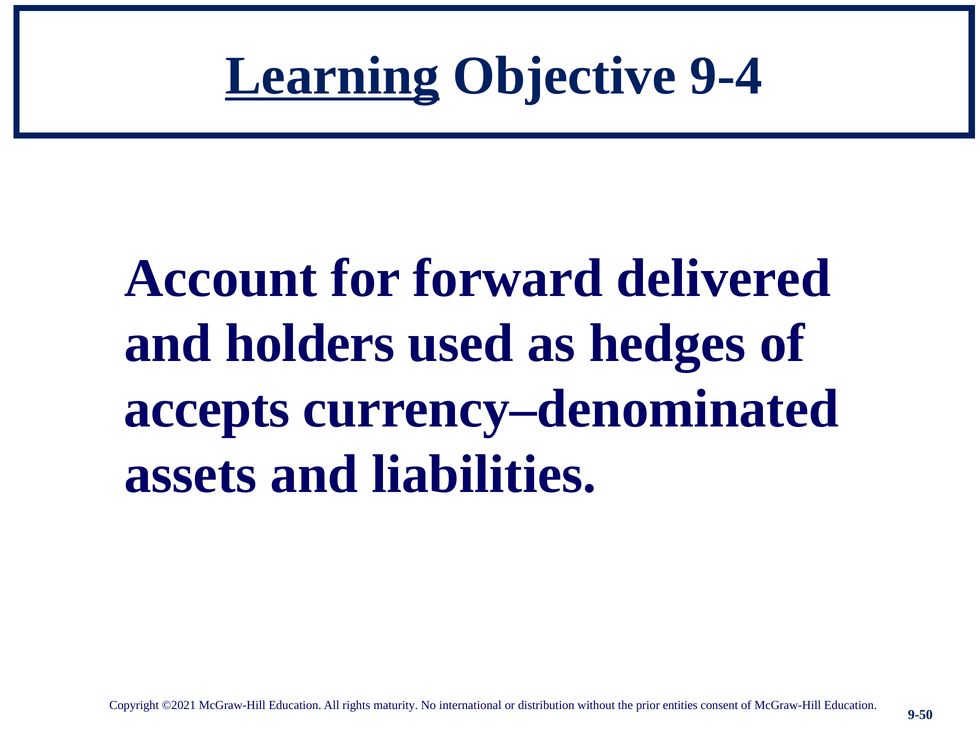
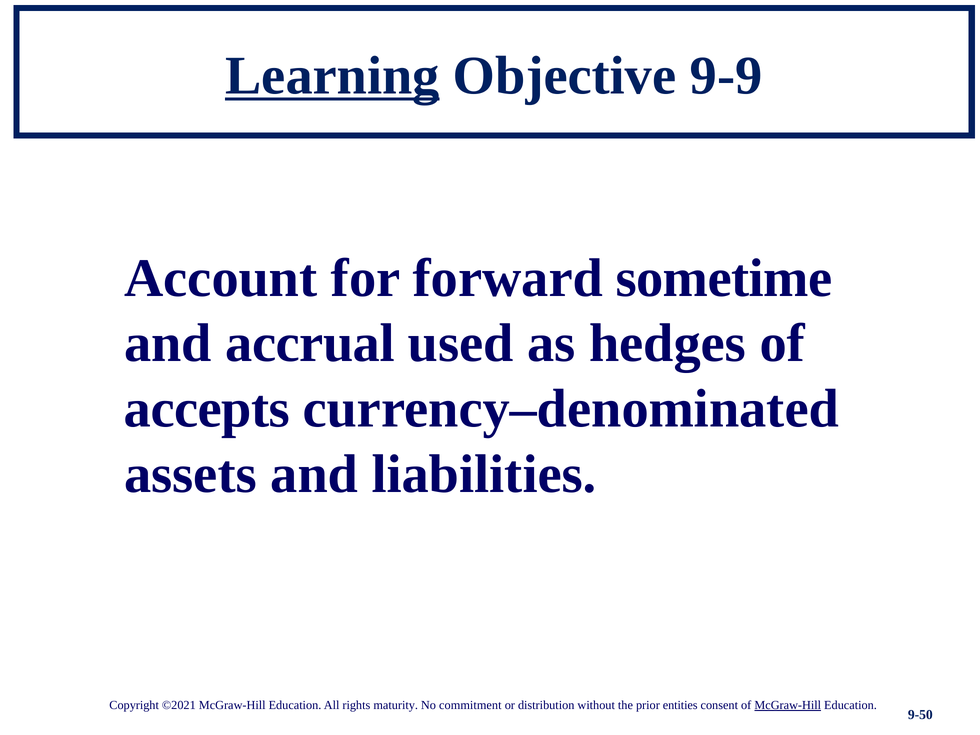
9-4: 9-4 -> 9-9 (726, 76)
delivered: delivered -> sometime (724, 278)
holders: holders -> accrual (310, 344)
international: international -> commitment (470, 705)
McGraw-Hill underline: none -> present (788, 705)
